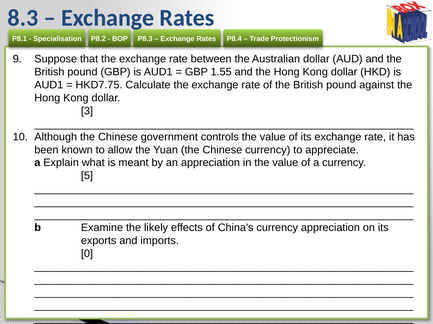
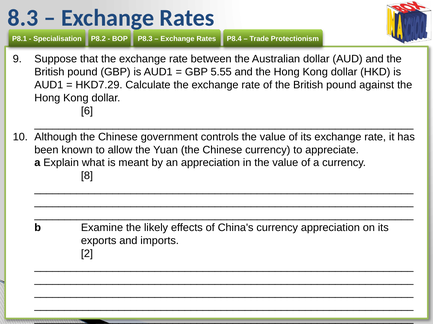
1.55: 1.55 -> 5.55 (221, 72)
HKD7.75: HKD7.75 -> HKD7.29 (99, 85)
3: 3 -> 6 (87, 111)
5: 5 -> 8 (87, 176)
0: 0 -> 2 (87, 254)
